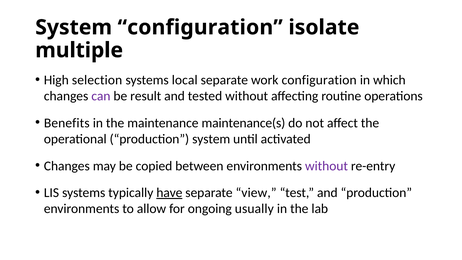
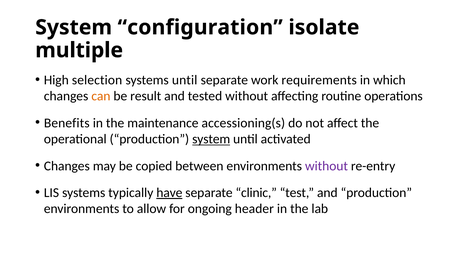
systems local: local -> until (185, 80)
work configuration: configuration -> requirements (319, 80)
can colour: purple -> orange (101, 96)
maintenance(s: maintenance(s -> accessioning(s (243, 123)
system underline: none -> present (211, 139)
view: view -> clinic (256, 193)
usually: usually -> header (254, 209)
